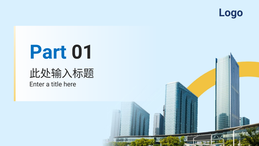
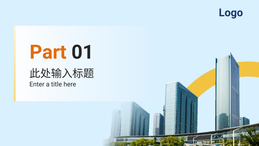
Part colour: blue -> orange (48, 52)
